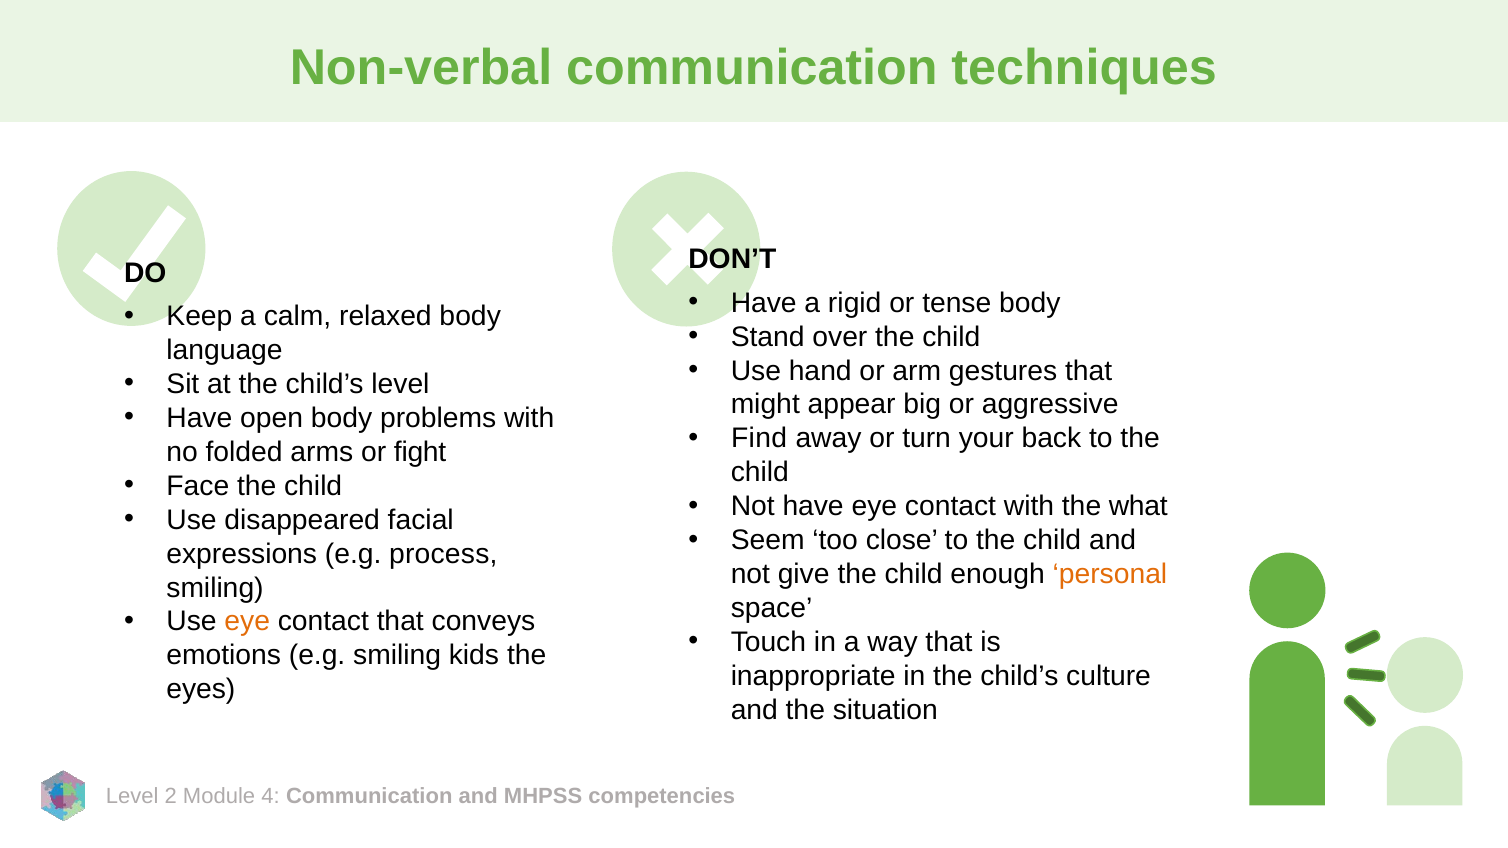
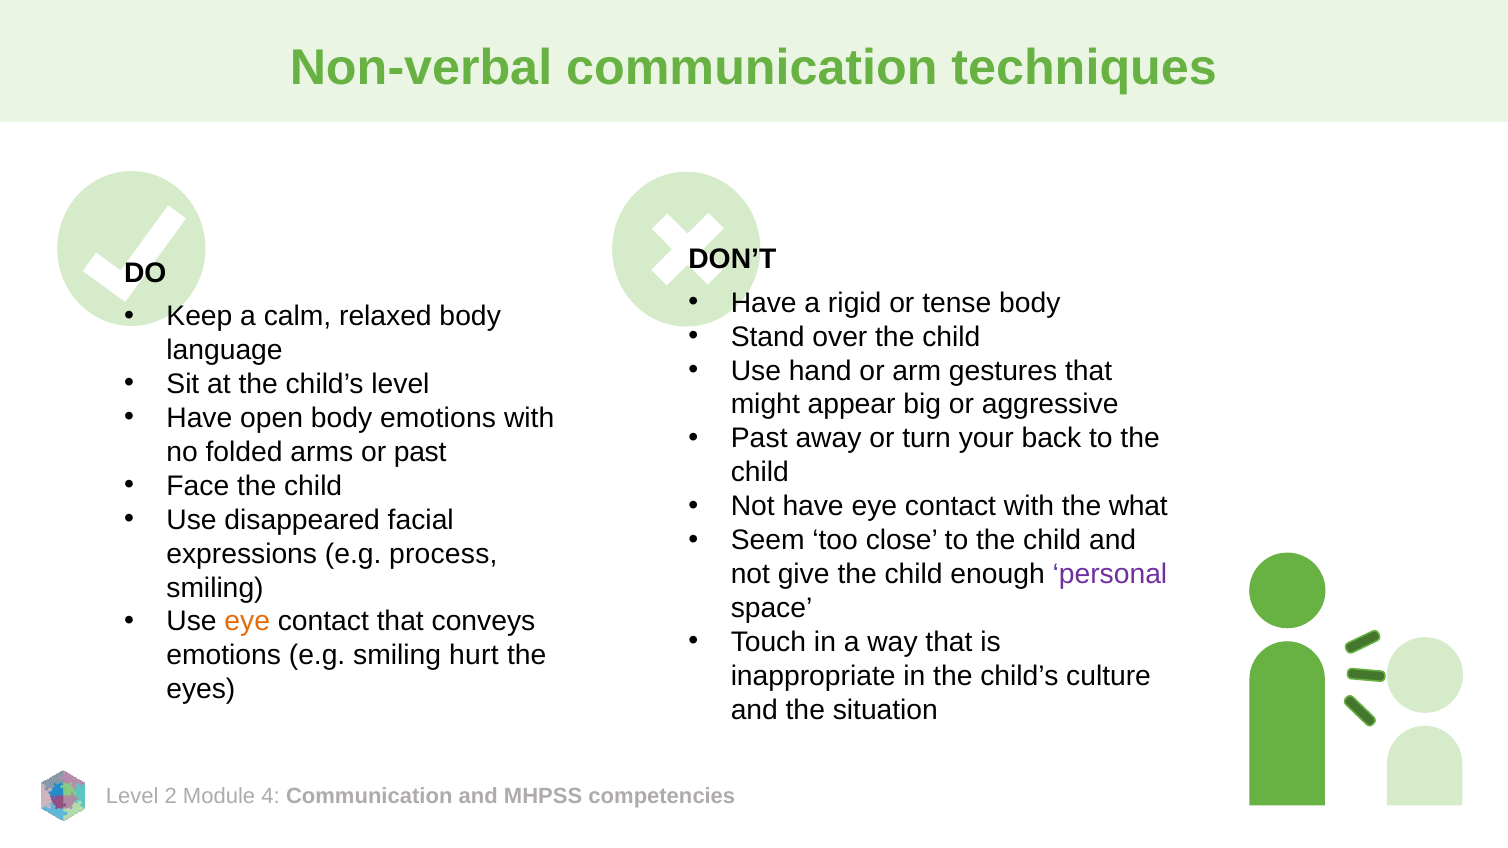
body problems: problems -> emotions (438, 418)
Find: Find -> Past (759, 439)
or fight: fight -> past (420, 452)
personal colour: orange -> purple (1110, 574)
kids: kids -> hurt (474, 656)
